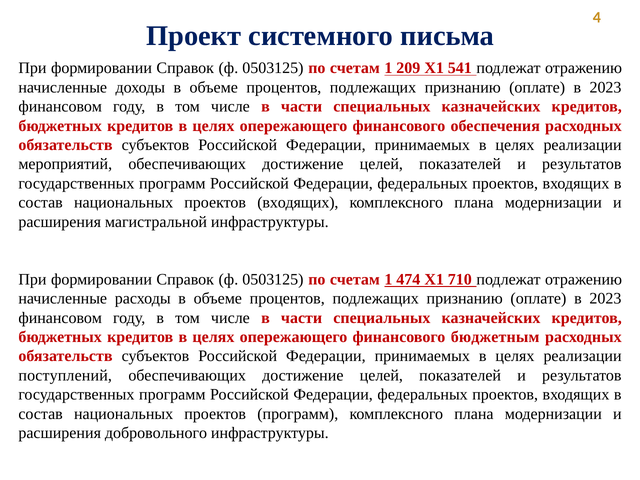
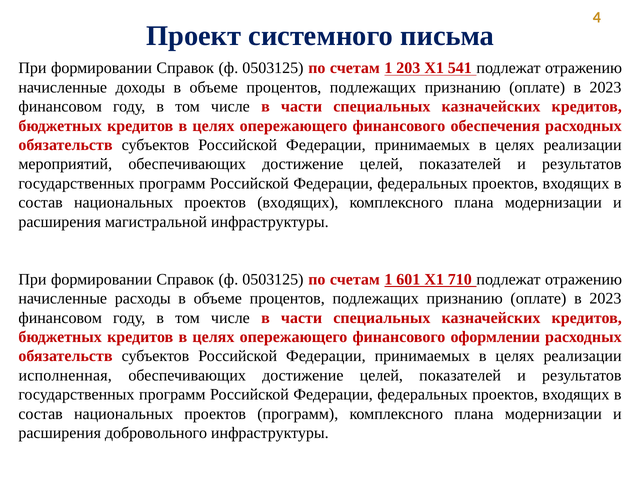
209: 209 -> 203 (408, 68)
474: 474 -> 601 (408, 279)
бюджетным: бюджетным -> оформлении (495, 337)
поступлений: поступлений -> исполненная (65, 375)
